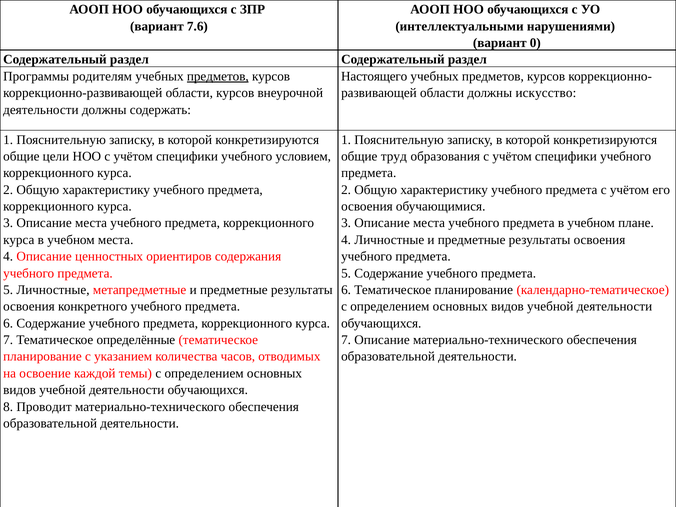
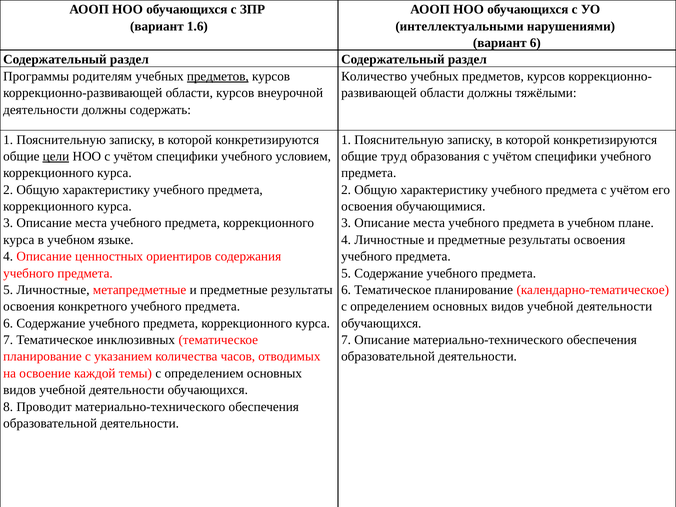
7.6: 7.6 -> 1.6 (197, 26)
вариант 0: 0 -> 6 (535, 43)
Настоящего: Настоящего -> Количество (374, 76)
искусство: искусство -> тяжёлыми (546, 93)
цели underline: none -> present (56, 156)
учебном места: места -> языке (116, 240)
определённые: определённые -> инклюзивных (136, 340)
